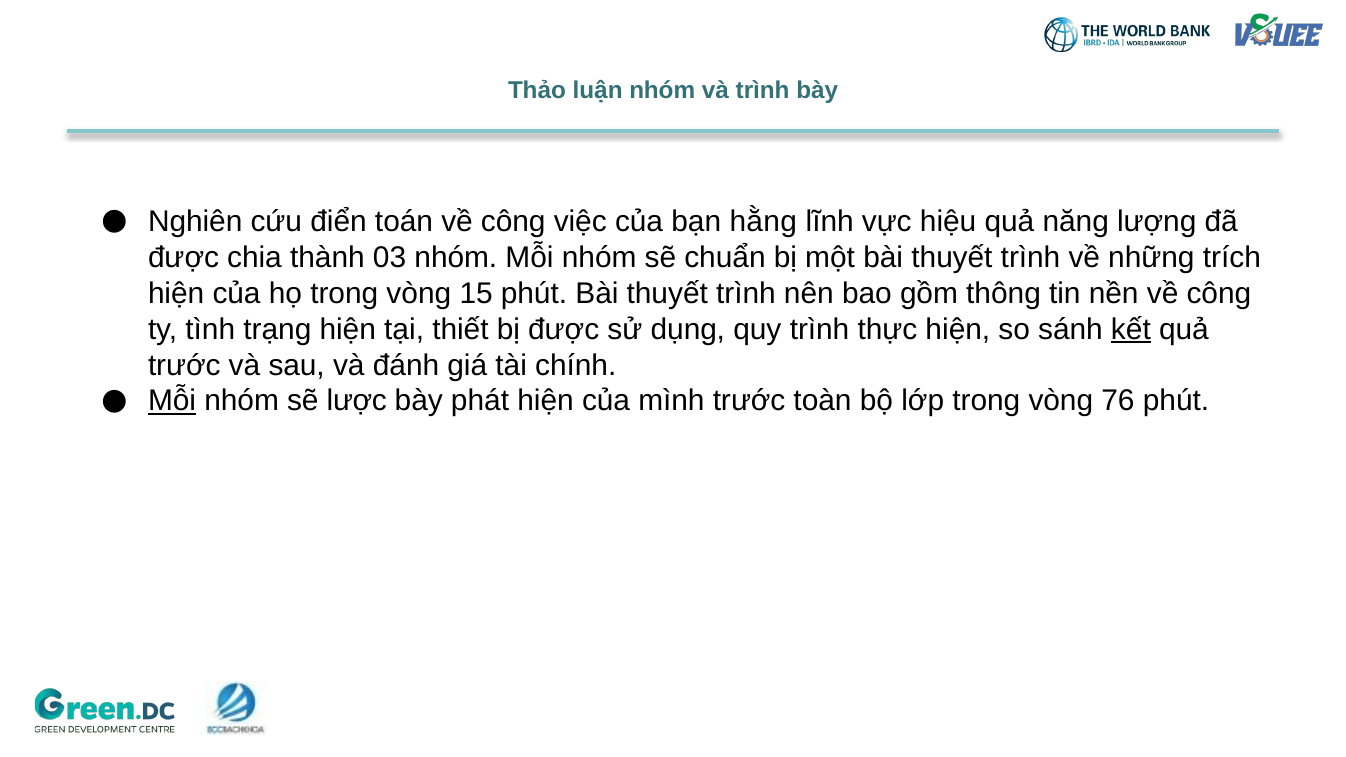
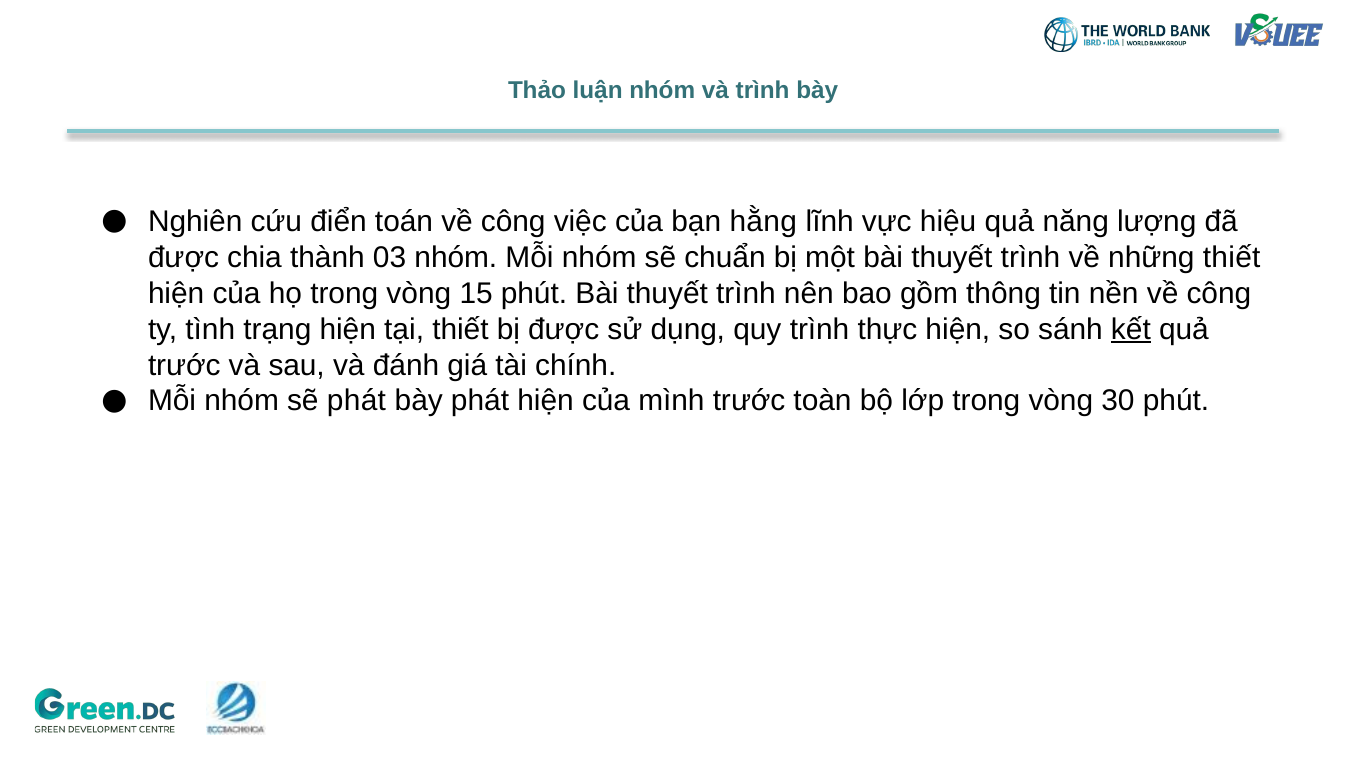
những trích: trích -> thiết (1232, 258)
Mỗi underline: present -> none (172, 401)
sẽ lược: lược -> phát (357, 401)
76: 76 -> 30 (1118, 401)
